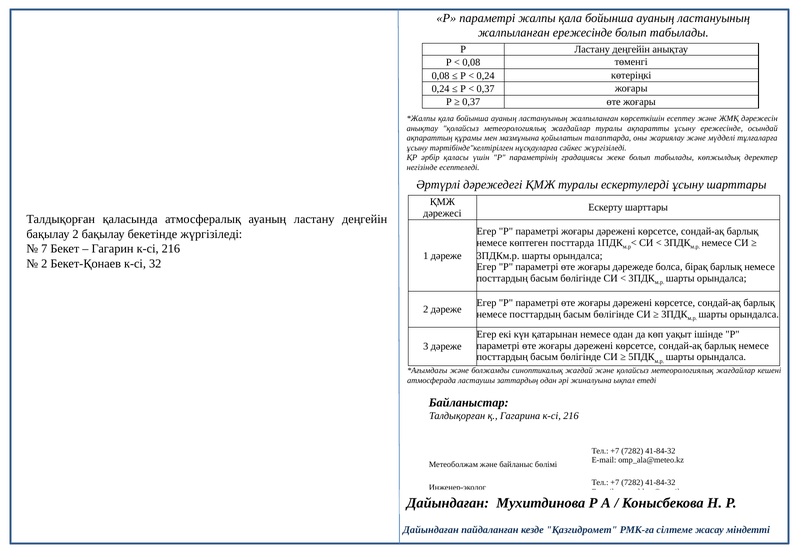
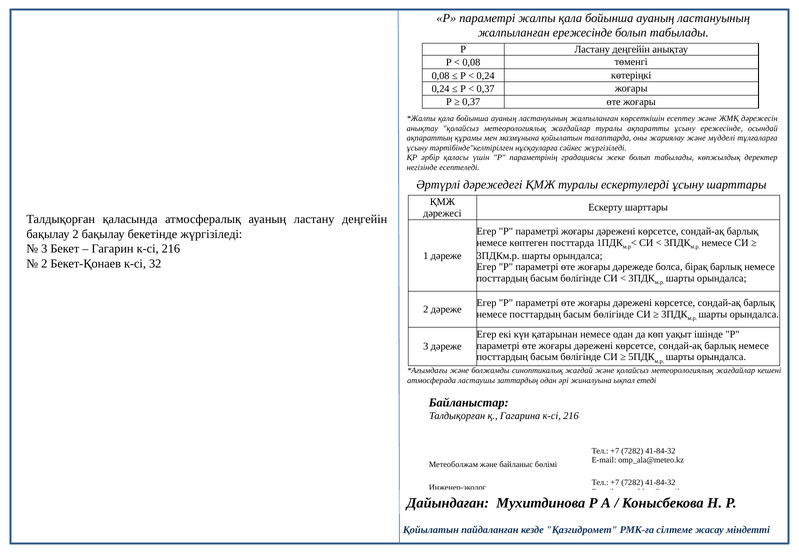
7: 7 -> 3 (44, 249)
Дайындаған: Дайындаған -> Қойылатын (431, 530)
